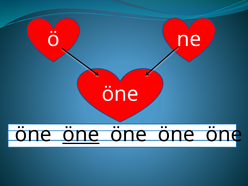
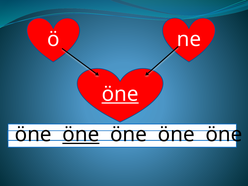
öne underline: none -> present (120, 94)
